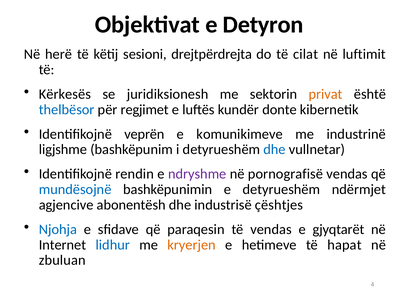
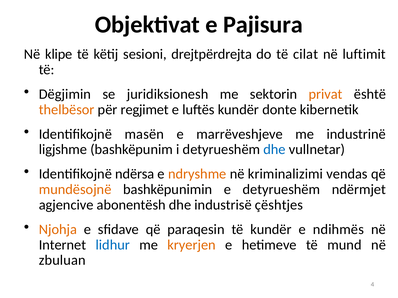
Detyron: Detyron -> Pajisura (263, 25)
herë: herë -> klipe (59, 54)
Kërkesës: Kërkesës -> Dëgjimin (65, 94)
thelbësor colour: blue -> orange (67, 110)
veprën: veprën -> masën (144, 134)
komunikimeve: komunikimeve -> marrëveshjeve (240, 134)
rendin: rendin -> ndërsa (135, 174)
ndryshme colour: purple -> orange (197, 174)
pornografisë: pornografisë -> kriminalizimi (285, 174)
mundësojnë colour: blue -> orange (75, 190)
Njohja colour: blue -> orange (58, 230)
të vendas: vendas -> kundër (271, 230)
gjyqtarët: gjyqtarët -> ndihmës (338, 230)
hapat: hapat -> mund (344, 245)
